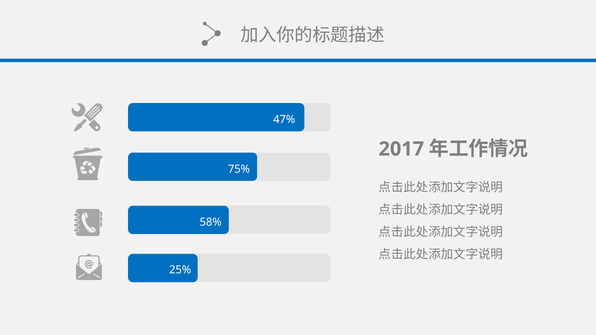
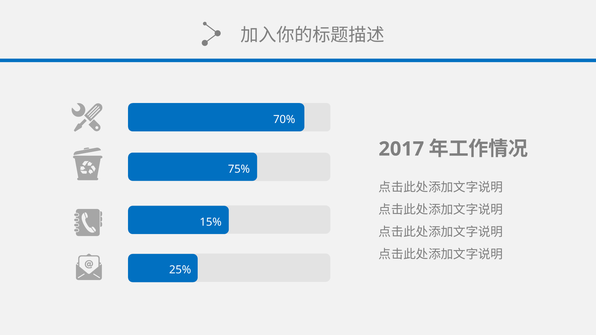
47%: 47% -> 70% (284, 120)
58%: 58% -> 15% (211, 222)
